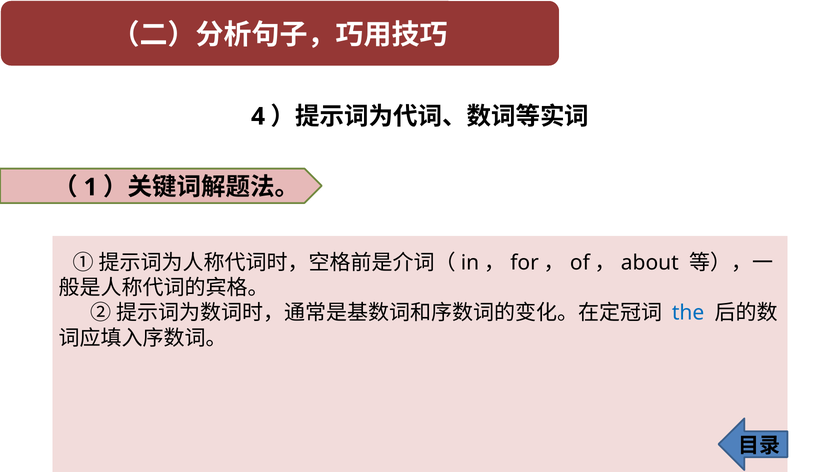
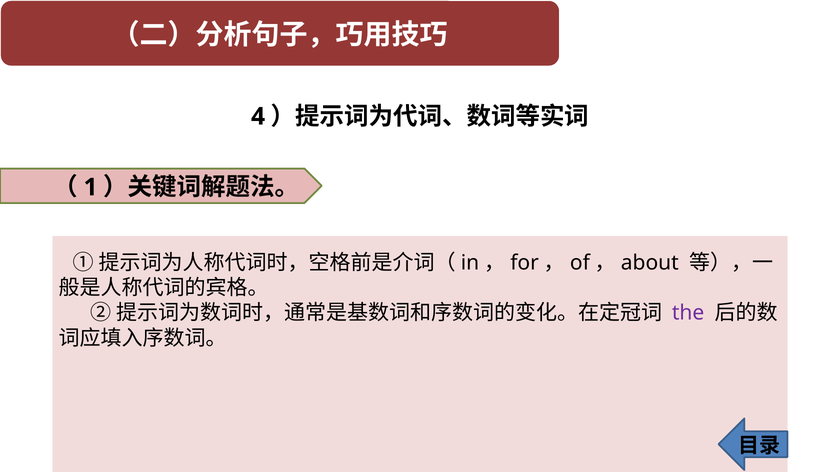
the colour: blue -> purple (688, 313)
